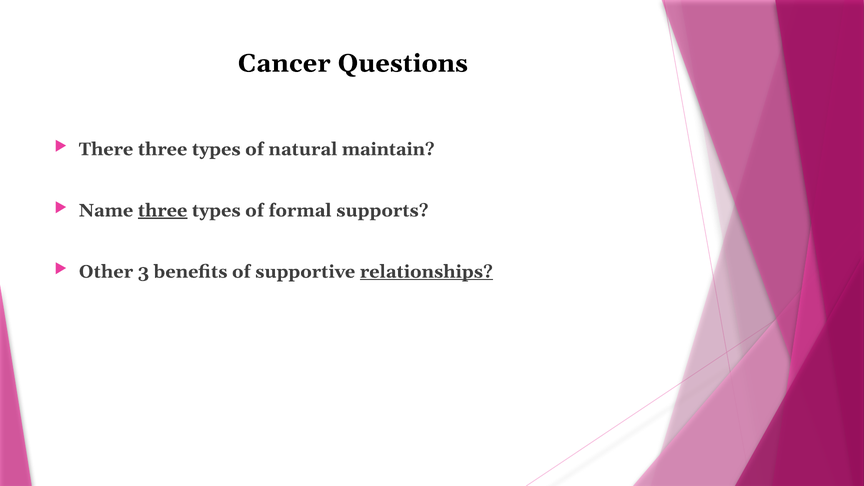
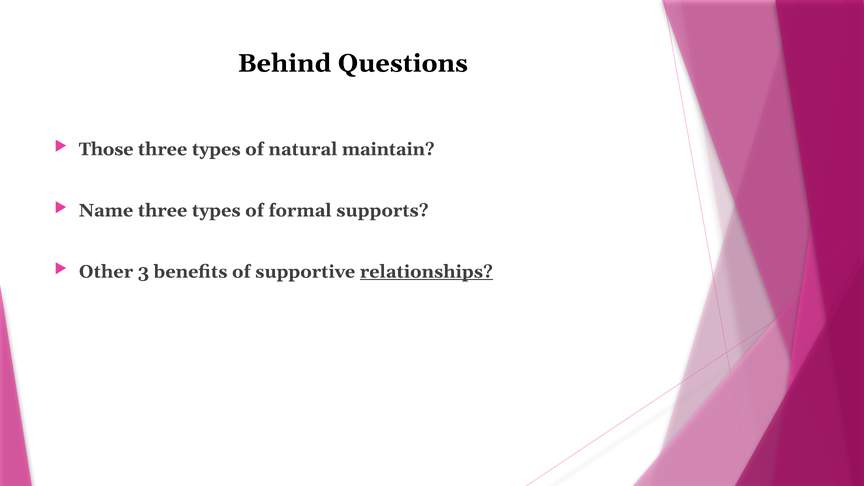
Cancer: Cancer -> Behind (284, 63)
There: There -> Those (106, 149)
three underline: present -> none (163, 210)
